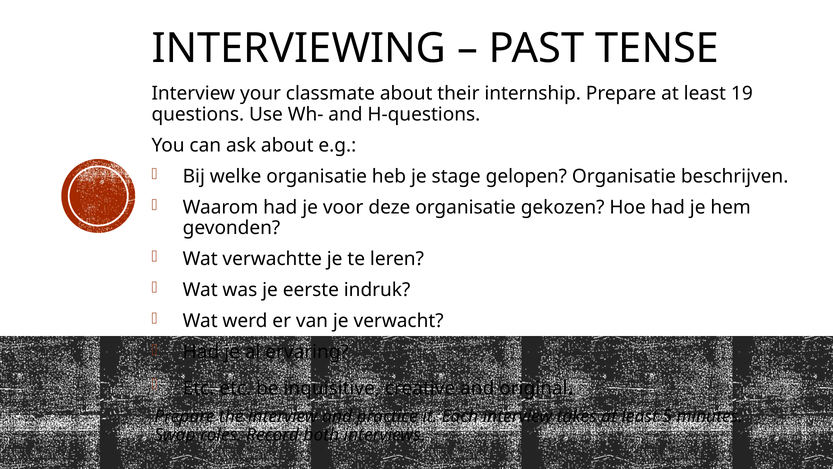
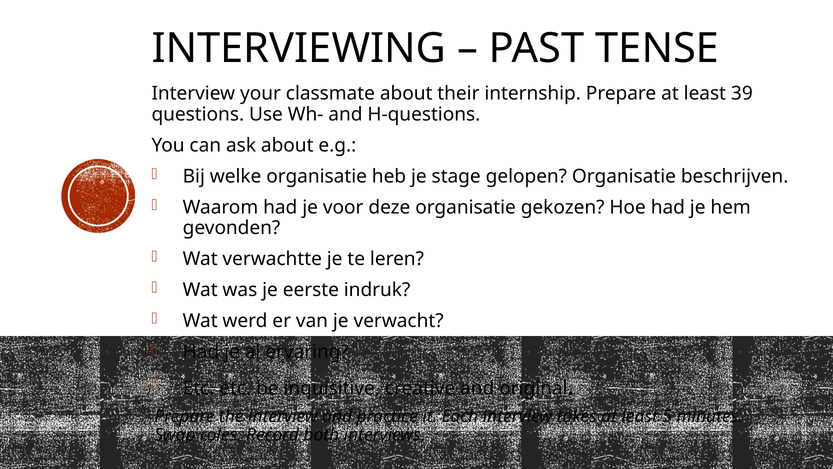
19: 19 -> 39 (742, 94)
